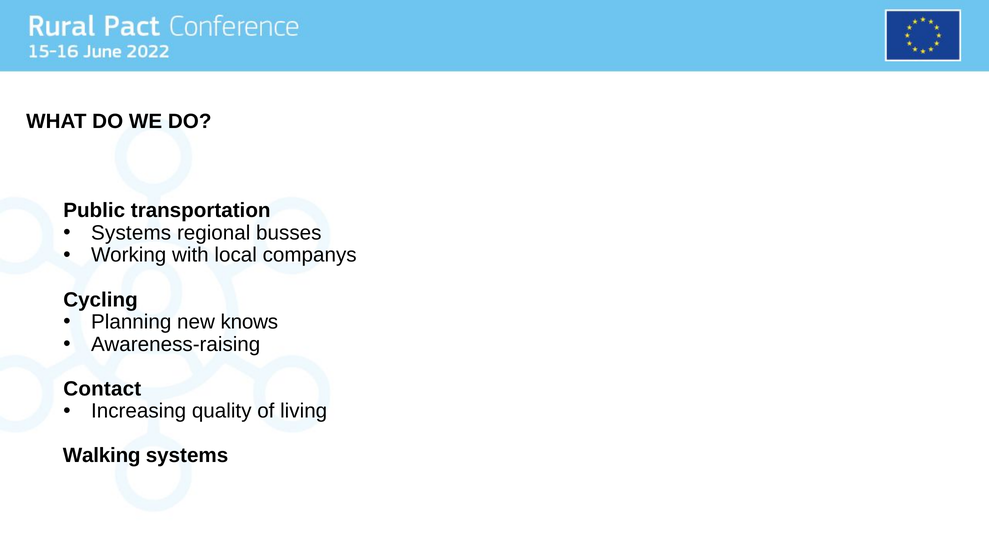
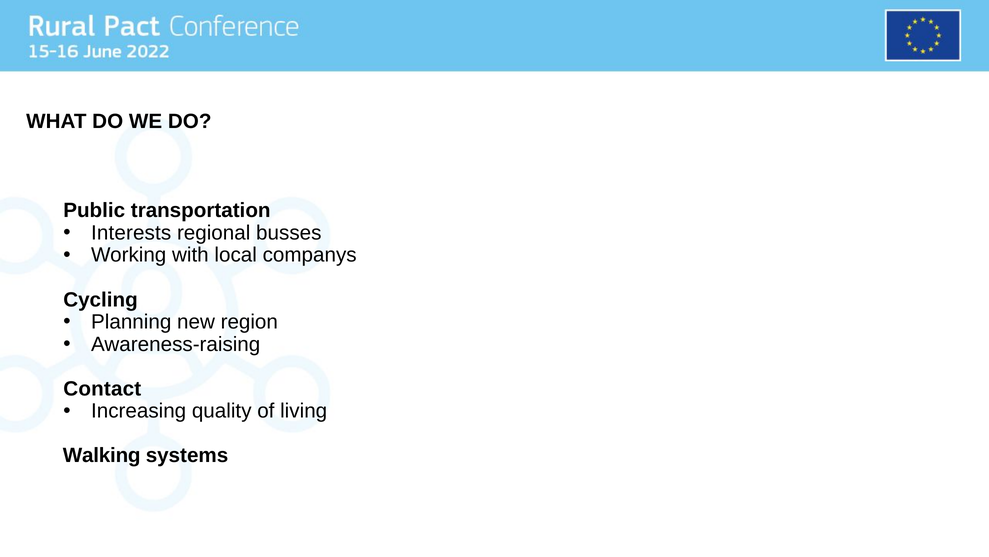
Systems: Systems -> Interests (131, 233)
knows: knows -> region (249, 322)
